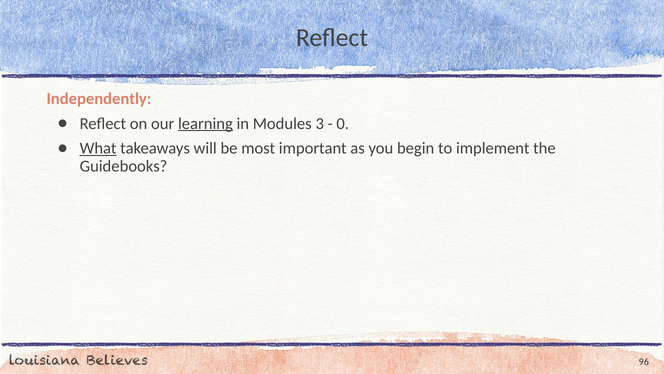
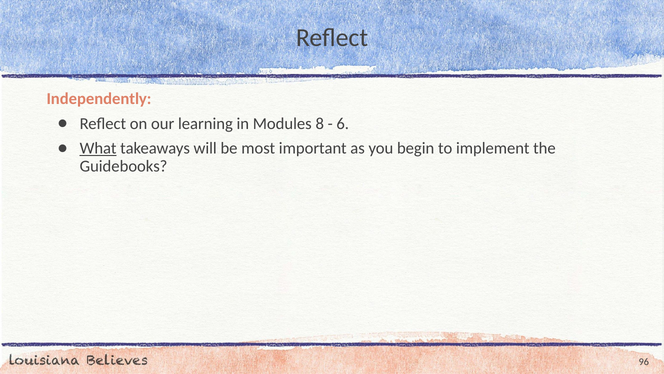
learning underline: present -> none (205, 123)
3: 3 -> 8 (320, 123)
0: 0 -> 6 (343, 123)
